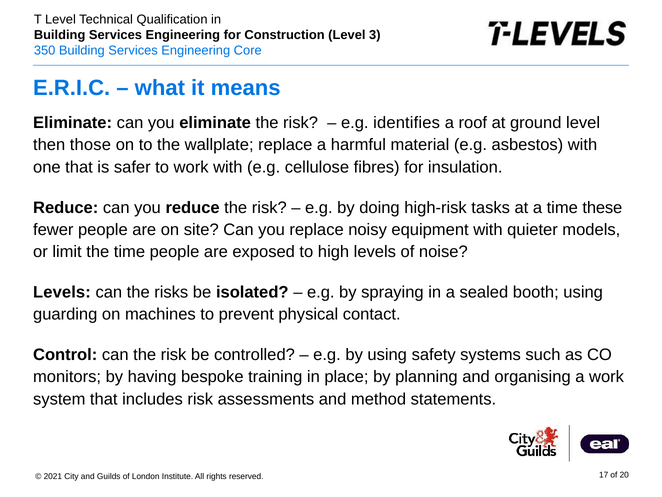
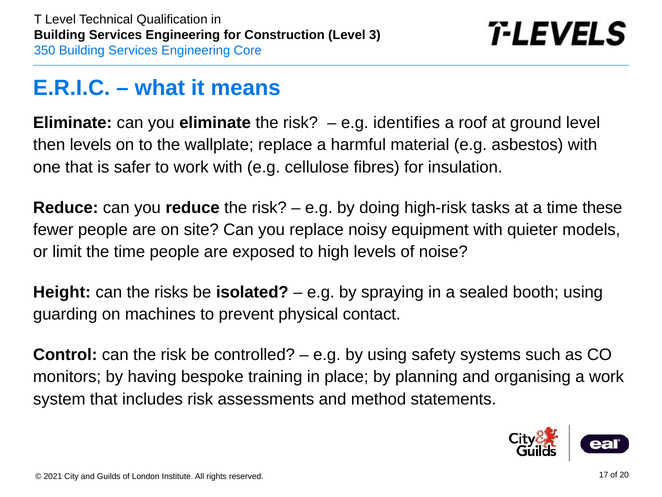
then those: those -> levels (91, 145)
Levels: Levels -> Height (62, 292)
